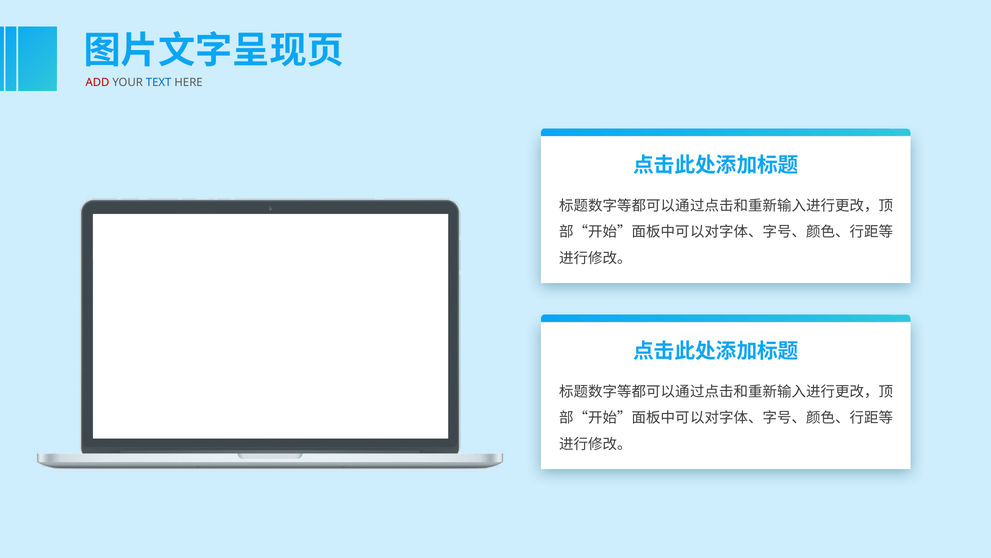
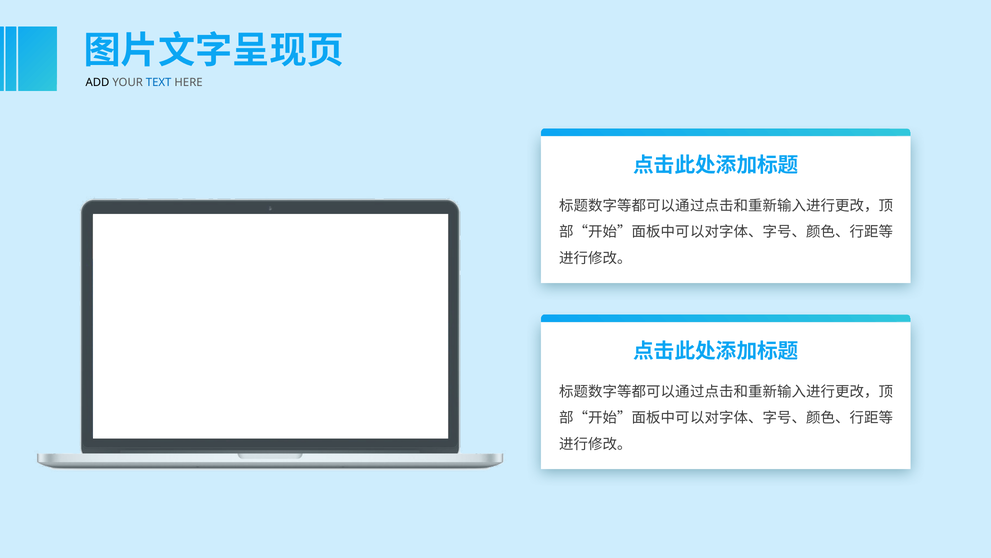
ADD colour: red -> black (97, 82)
